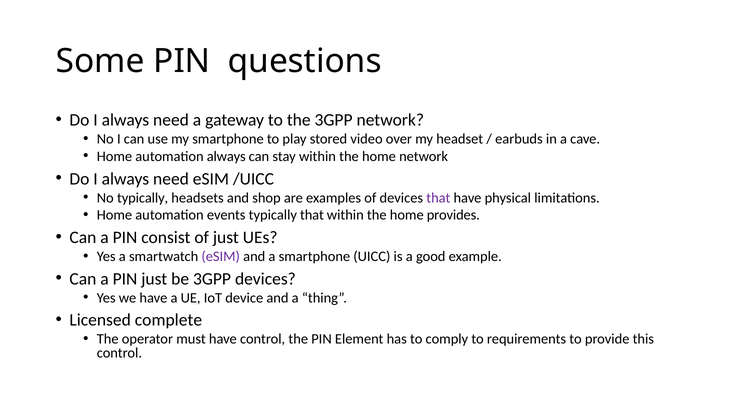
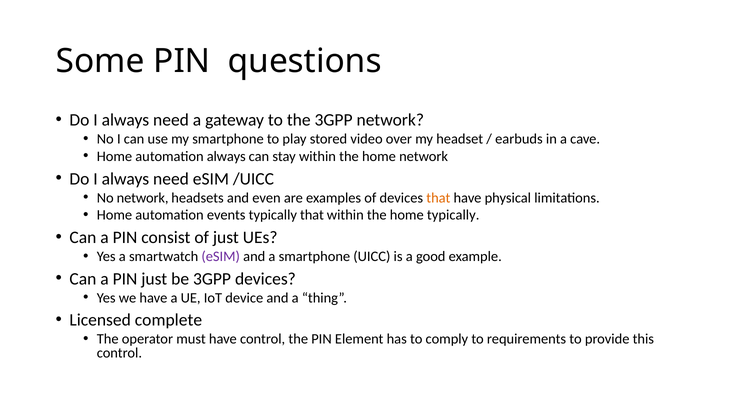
No typically: typically -> network (143, 198)
shop: shop -> even (267, 198)
that colour: purple -> orange (438, 198)
home provides: provides -> typically (453, 215)
